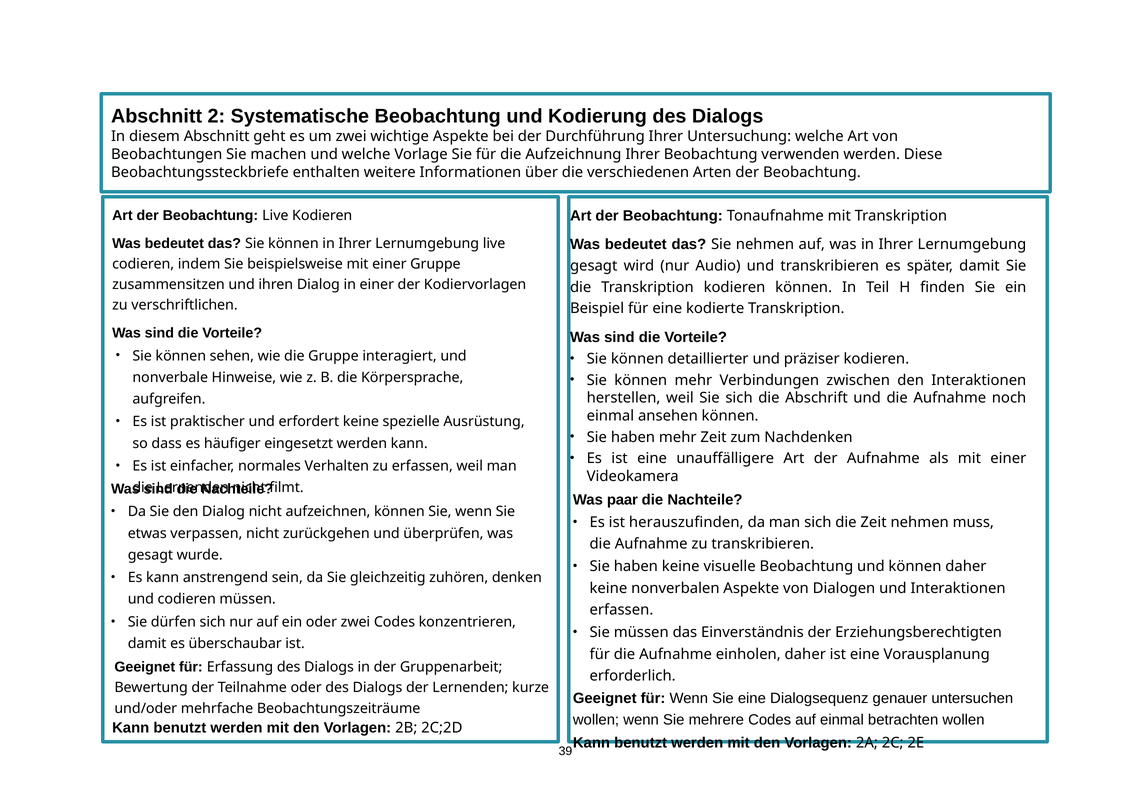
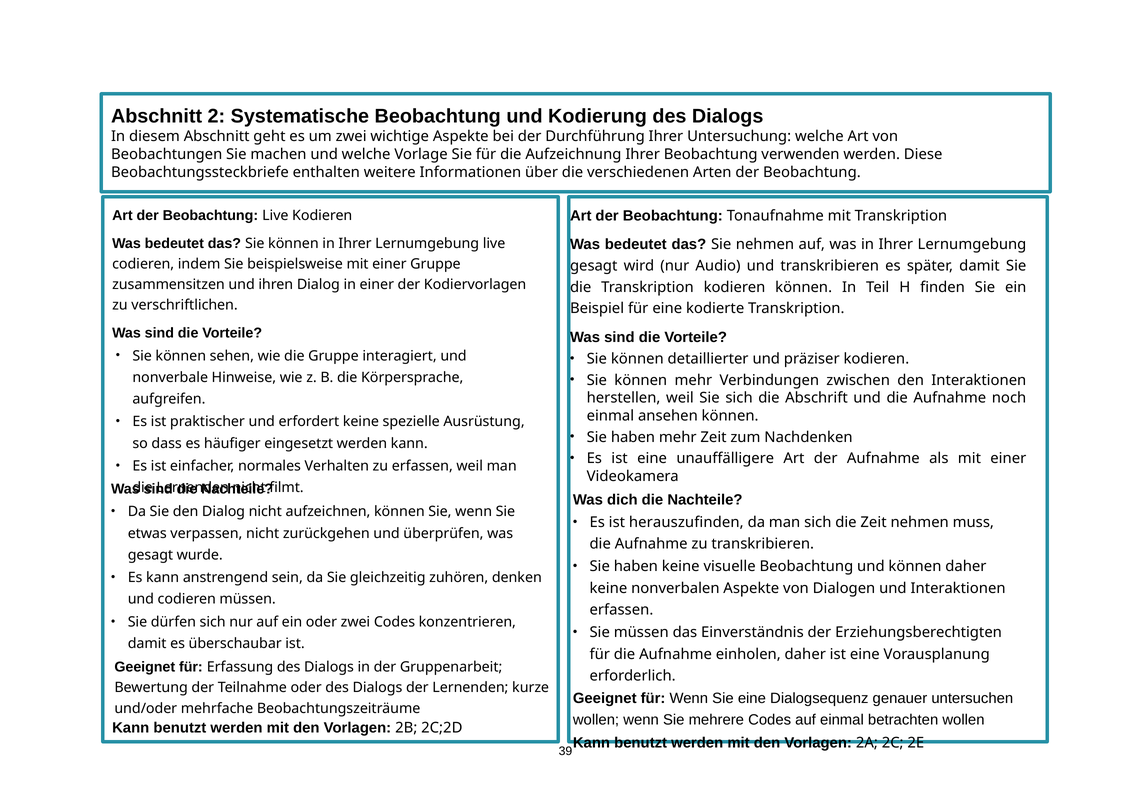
paar: paar -> dich (622, 500)
